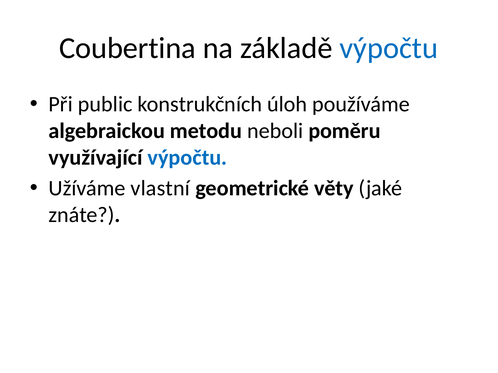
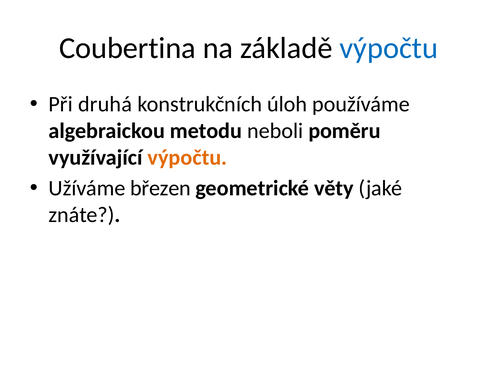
public: public -> druhá (105, 104)
výpočtu colour: blue -> orange (187, 158)
vlastní: vlastní -> březen (160, 189)
